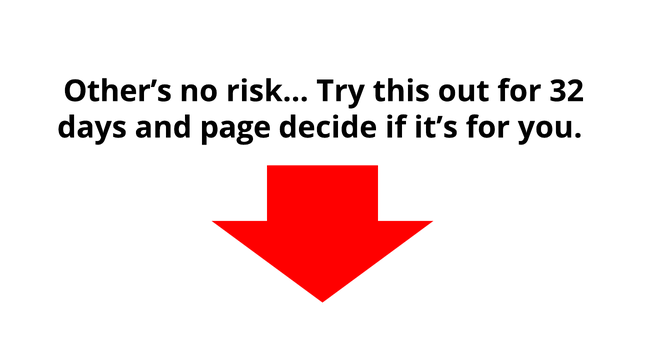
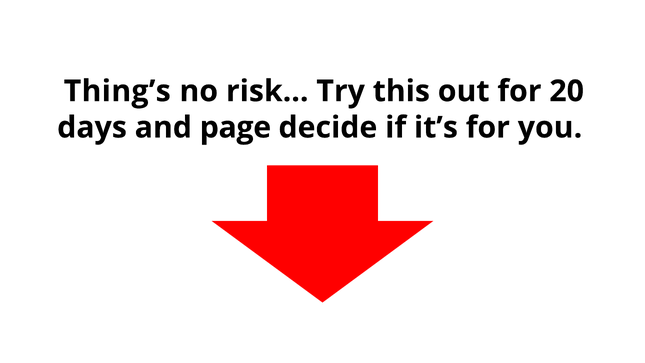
Other’s: Other’s -> Thing’s (117, 91)
32: 32 -> 20 (567, 91)
